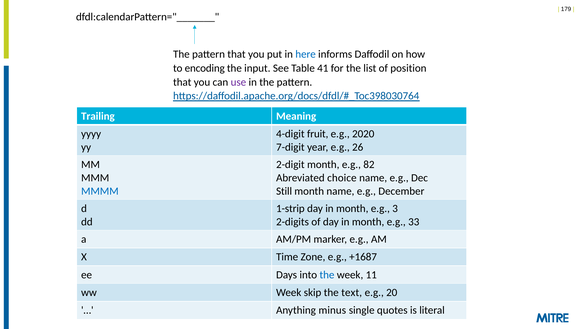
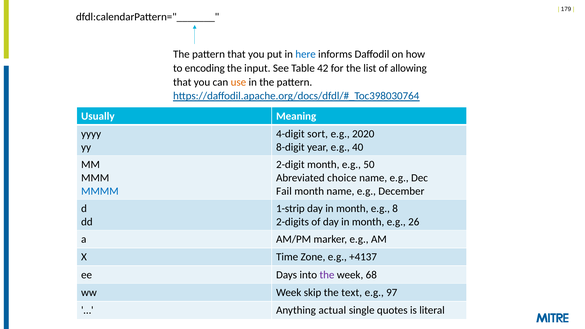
41: 41 -> 42 (323, 68)
position: position -> allowing (408, 68)
use colour: purple -> orange (238, 82)
Trailing: Trailing -> Usually (98, 116)
fruit: fruit -> sort (318, 134)
7-digit: 7-digit -> 8-digit (290, 147)
26: 26 -> 40 (358, 147)
82: 82 -> 50 (369, 165)
Still: Still -> Fail (284, 191)
3: 3 -> 8 (395, 209)
33: 33 -> 26 (414, 222)
+1687: +1687 -> +4137 (363, 257)
the colour: blue -> purple (327, 275)
11: 11 -> 68 (371, 275)
20: 20 -> 97 (392, 293)
minus: minus -> actual (332, 310)
